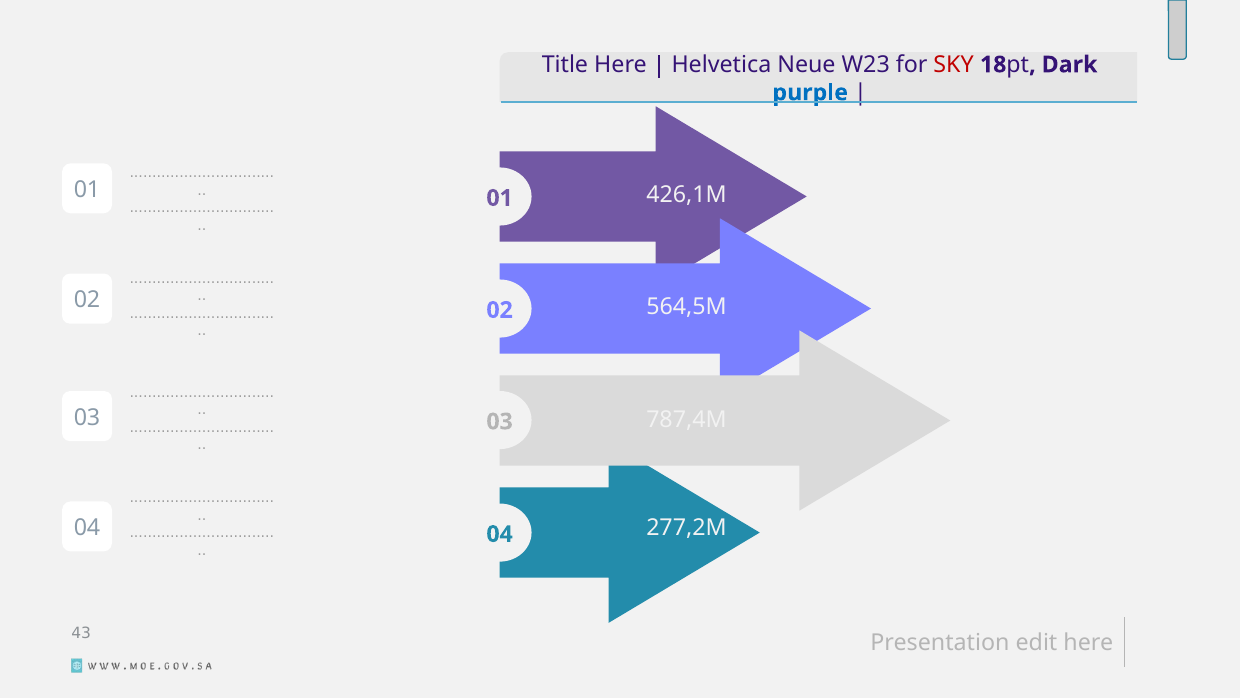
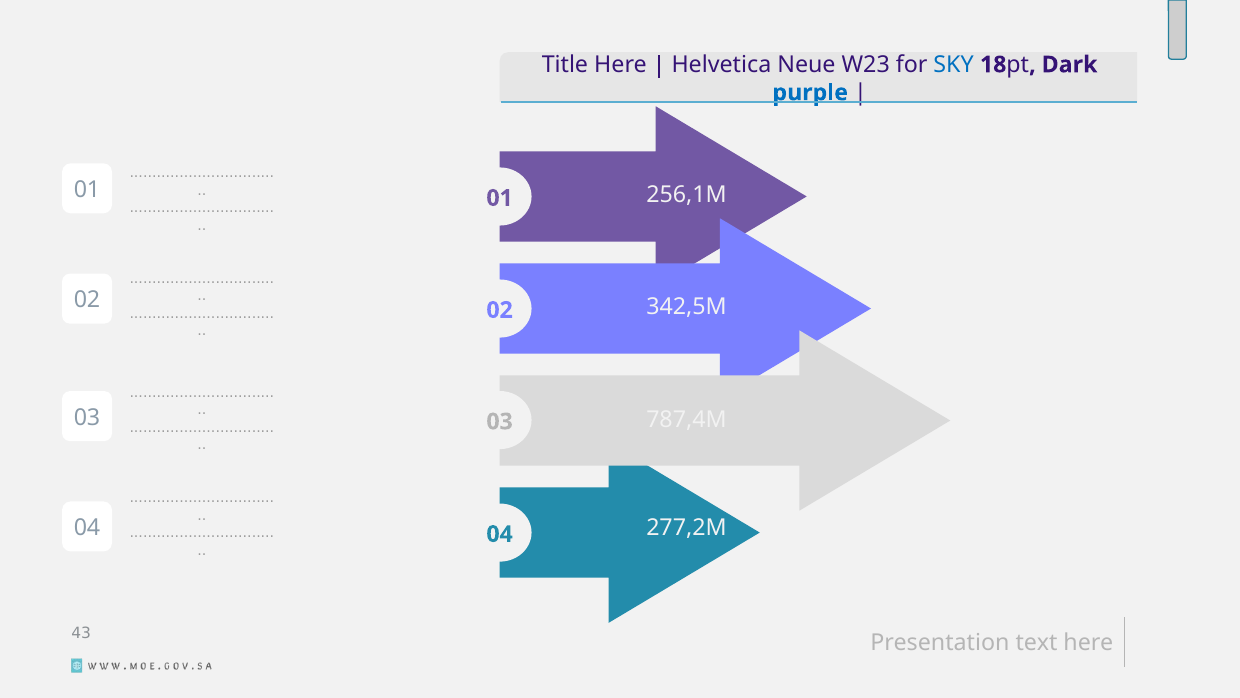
SKY colour: red -> blue (954, 65)
426,1M: 426,1M -> 256,1M (686, 195)
564,5M: 564,5M -> 342,5M (686, 307)
edit: edit -> text (1037, 642)
